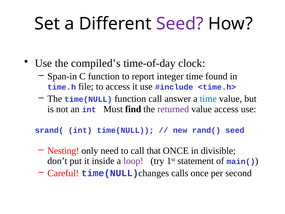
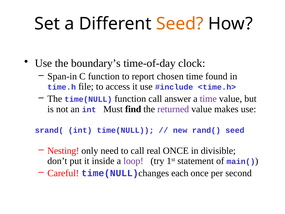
Seed colour: purple -> orange (180, 24)
compiled’s: compiled’s -> boundary’s (96, 63)
integer: integer -> chosen (170, 76)
time colour: blue -> purple (208, 99)
value access: access -> makes (226, 109)
that: that -> real (154, 151)
calls: calls -> each (180, 173)
